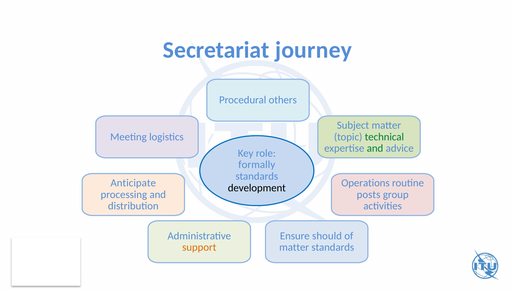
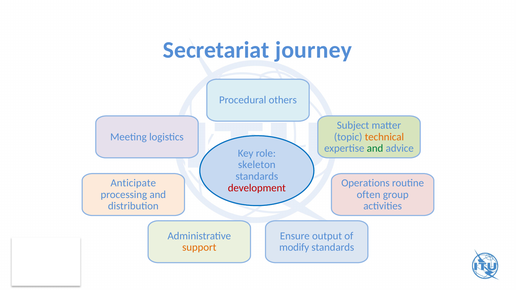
technical colour: green -> orange (384, 137)
formally: formally -> skeleton (257, 165)
development colour: black -> red (257, 188)
posts: posts -> often (369, 195)
should: should -> output (327, 236)
matter: matter -> modify (294, 248)
